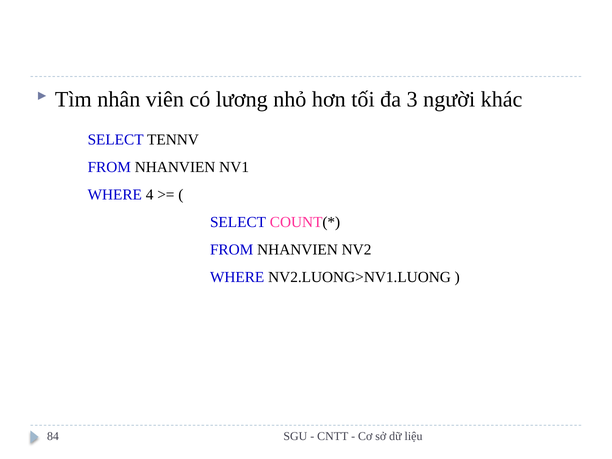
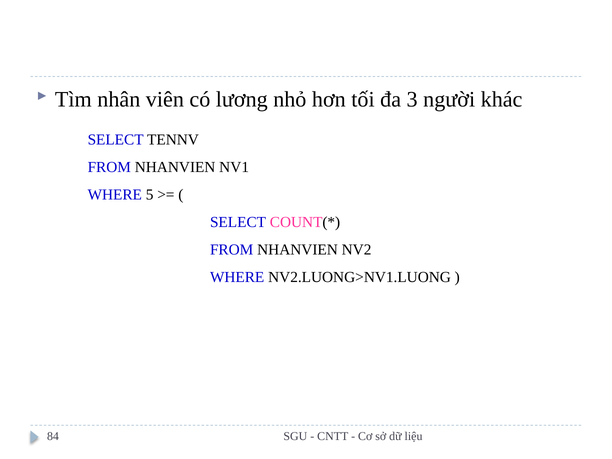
4: 4 -> 5 (150, 195)
